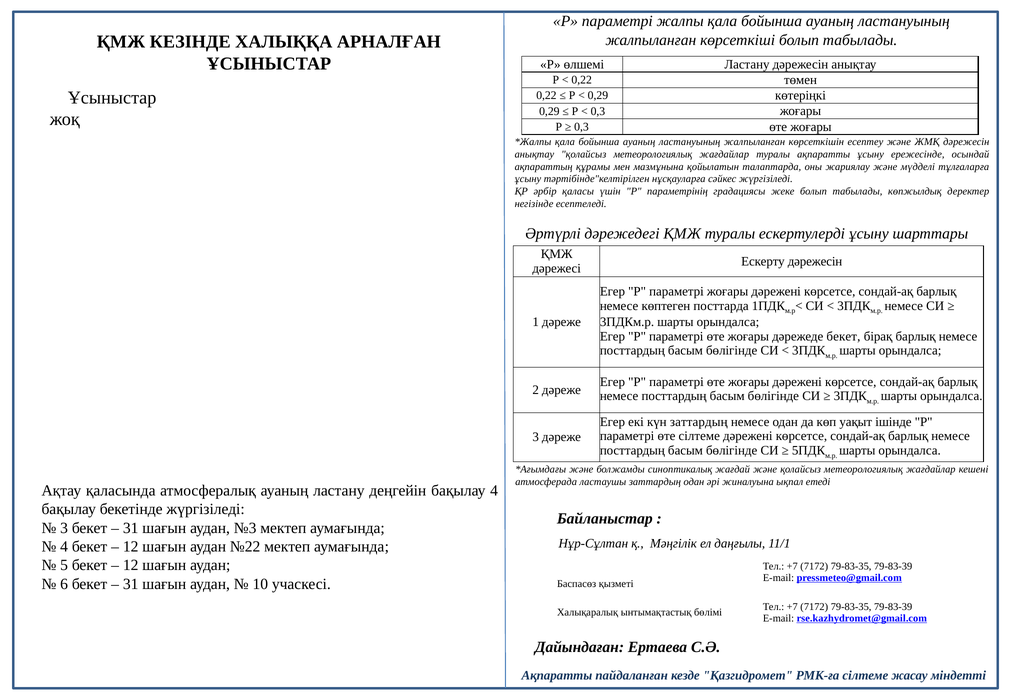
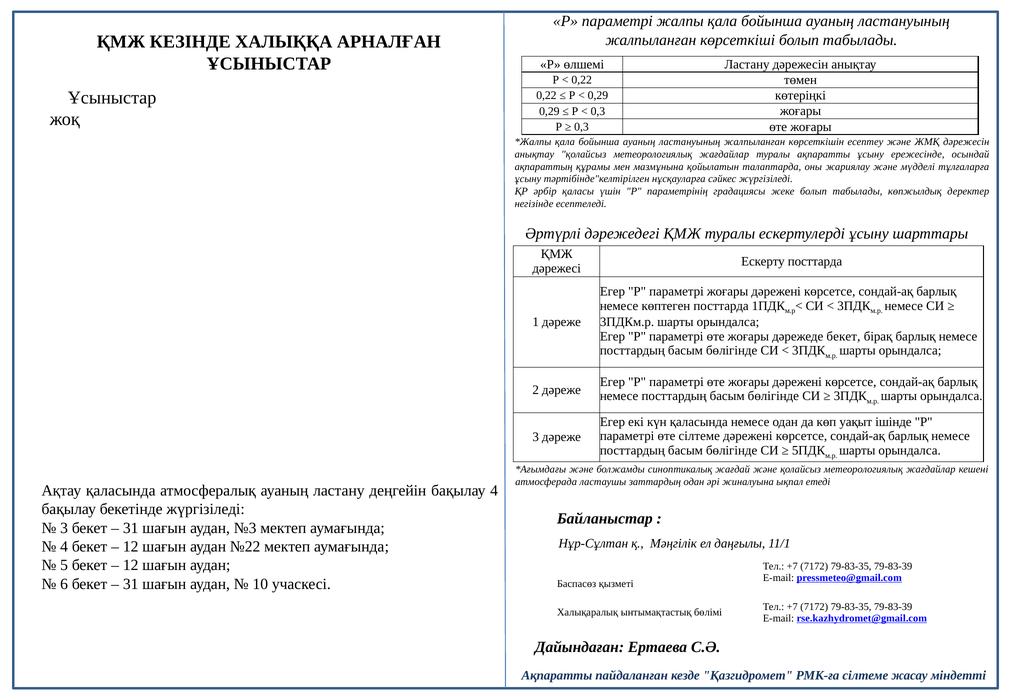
Ескерту дәрежесін: дәрежесін -> посттарда (815, 261)
күн заттардың: заттардың -> қаласында (699, 422)
